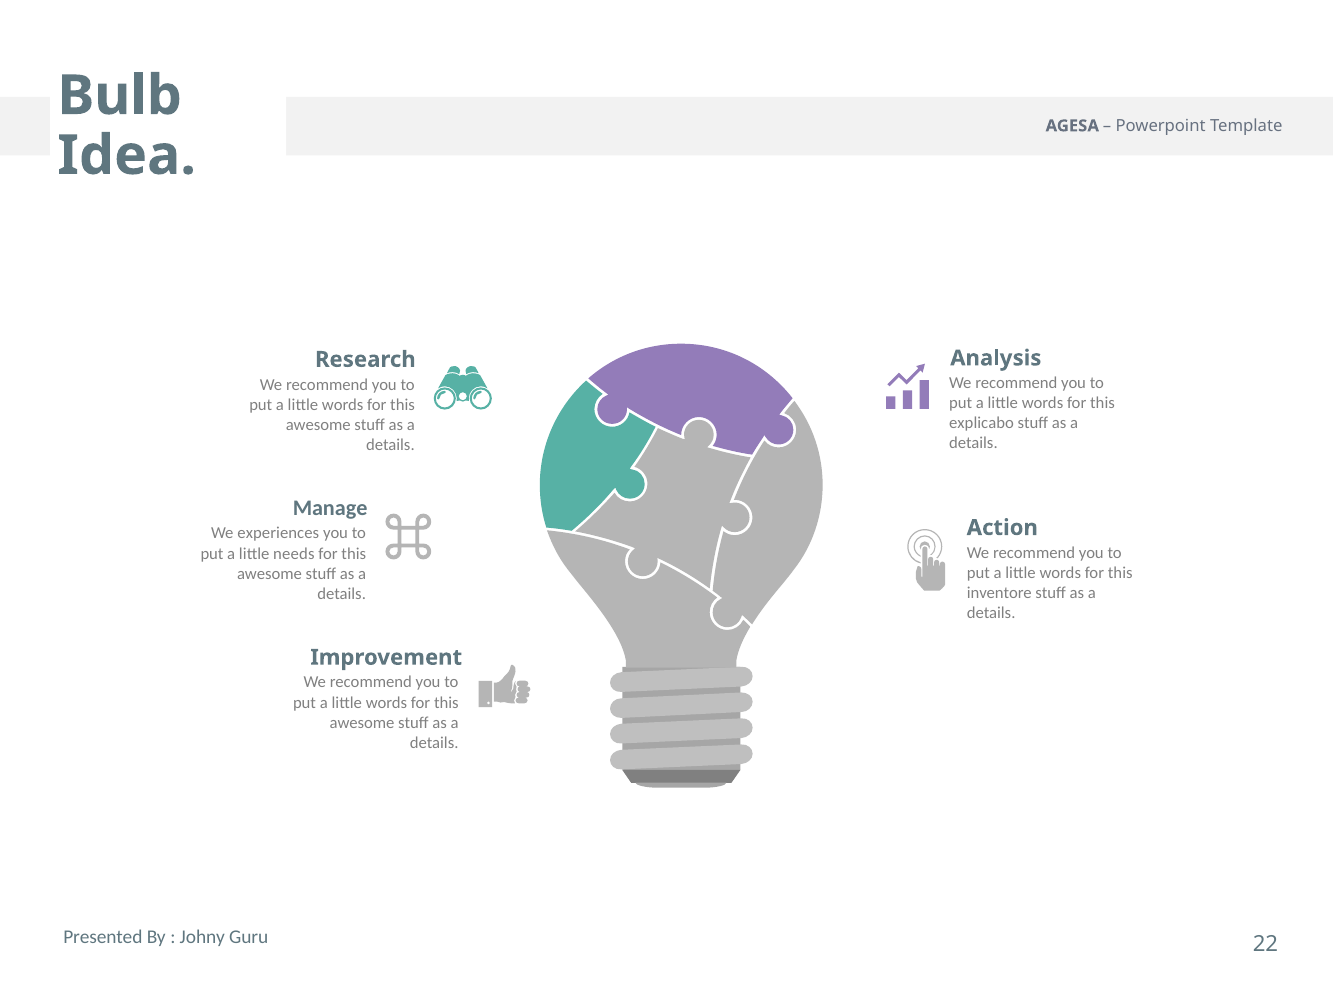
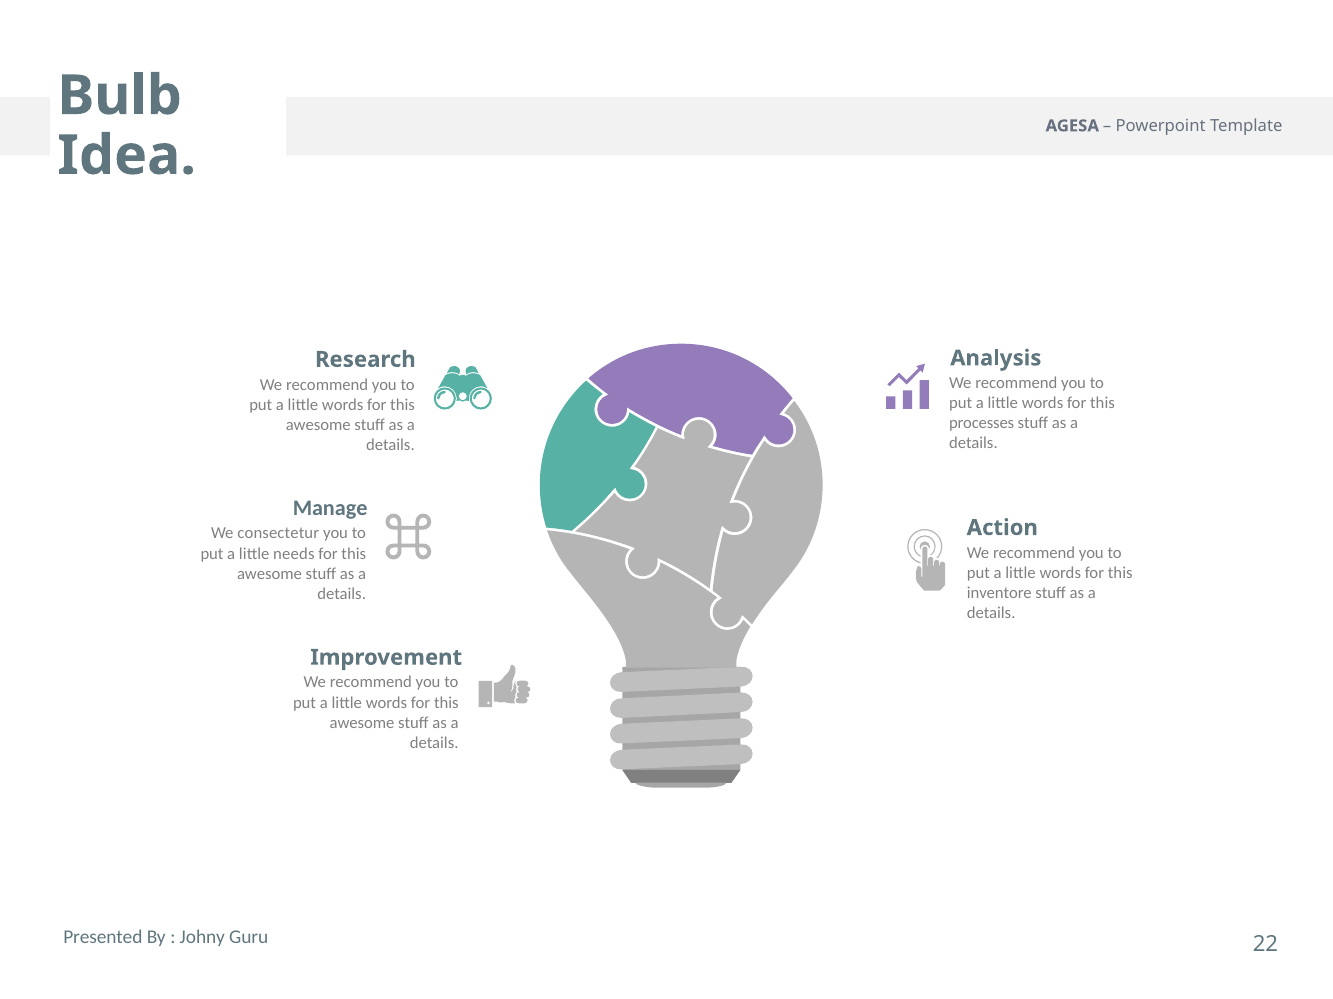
explicabo: explicabo -> processes (982, 424)
experiences: experiences -> consectetur (278, 534)
